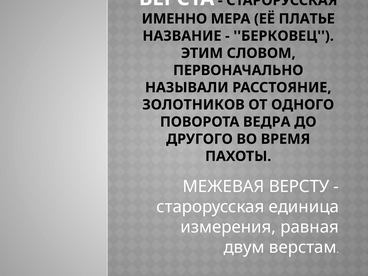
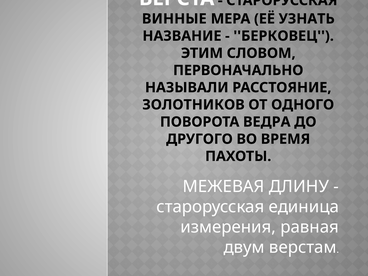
ИМЕННО: ИМЕННО -> ВИННЫЕ (174, 19)
ПЛАТЬЕ: ПЛАТЬЕ -> УЗНАТЬ (307, 19)
ВЕРСТУ: ВЕРСТУ -> ДЛИНУ (299, 187)
